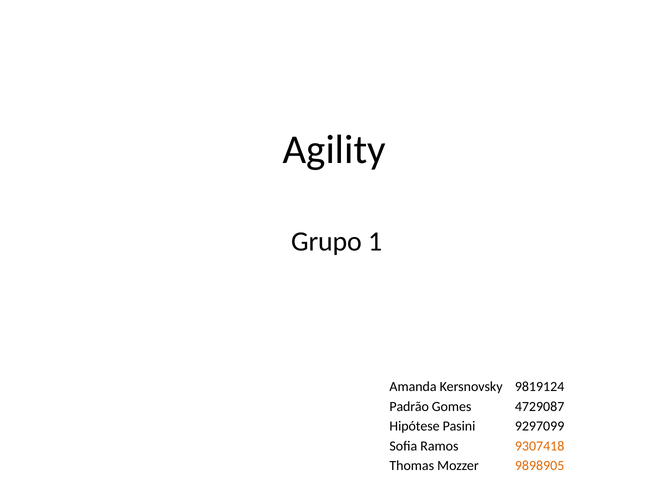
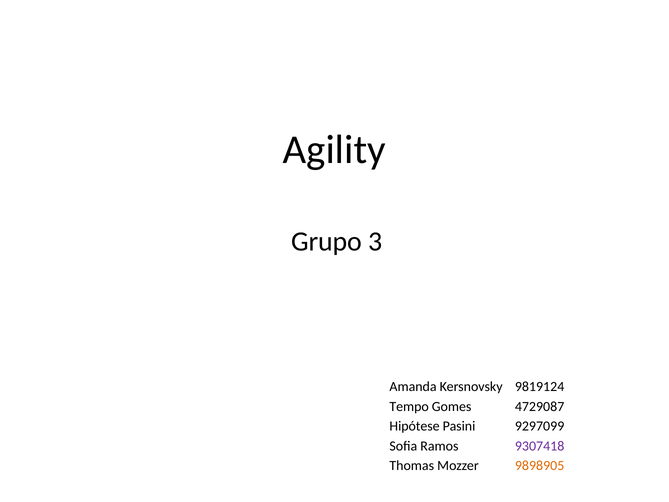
1: 1 -> 3 (375, 241)
Padrão: Padrão -> Tempo (409, 406)
9307418 colour: orange -> purple (540, 446)
